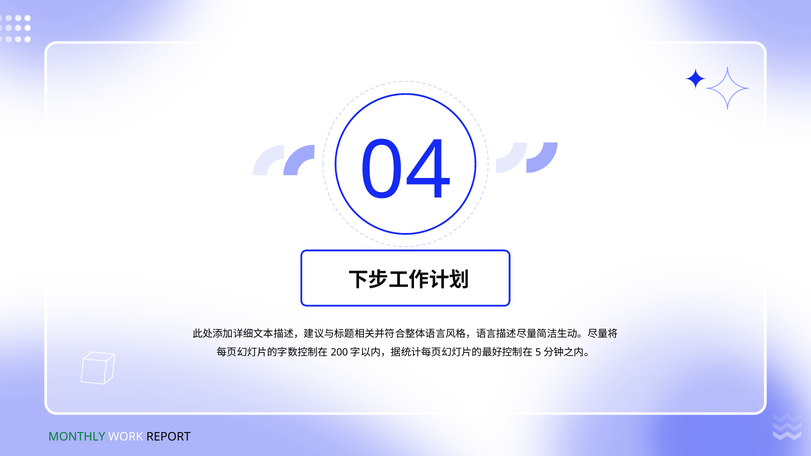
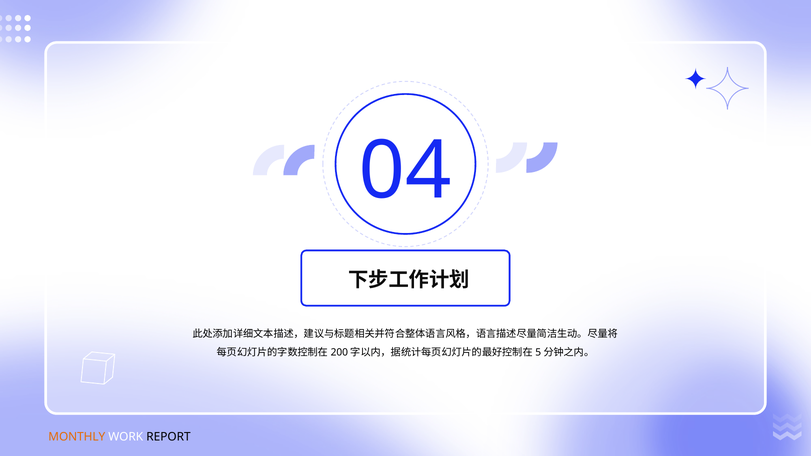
MONTHLY colour: green -> orange (77, 437)
